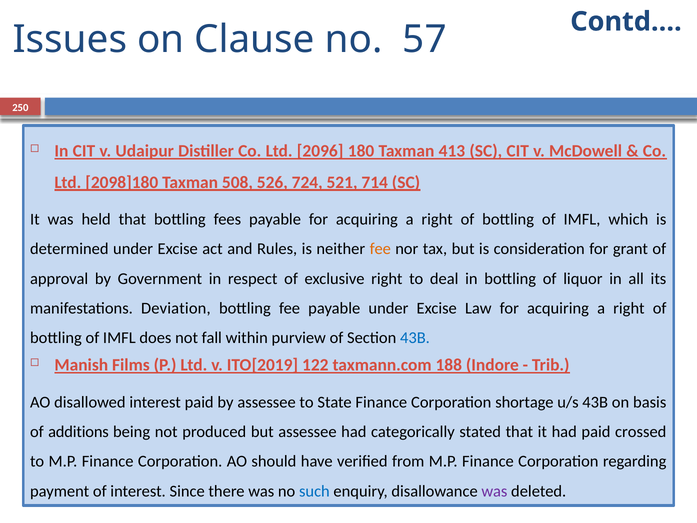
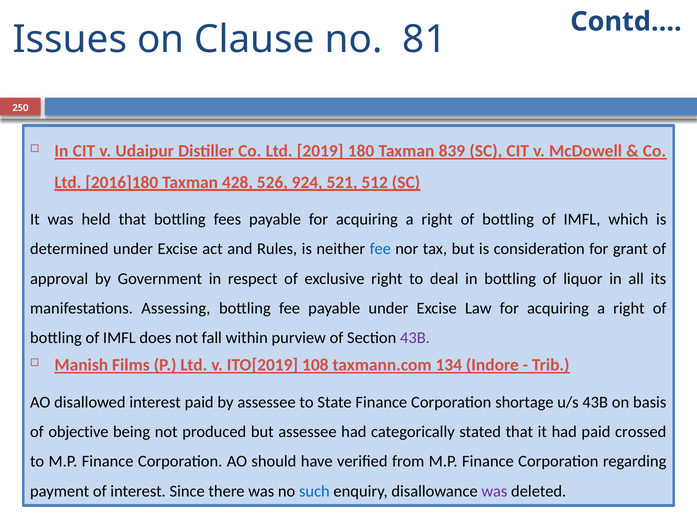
57: 57 -> 81 (425, 39)
2096: 2096 -> 2019 (320, 151)
413: 413 -> 839 (452, 151)
2098]180: 2098]180 -> 2016]180 (122, 182)
508: 508 -> 428 (237, 182)
724: 724 -> 924 (307, 182)
714: 714 -> 512 (375, 182)
fee colour: orange -> blue (380, 249)
Deviation: Deviation -> Assessing (176, 308)
43B colour: blue -> purple (415, 338)
122: 122 -> 108 (315, 365)
188: 188 -> 134 (449, 365)
additions: additions -> objective (78, 432)
